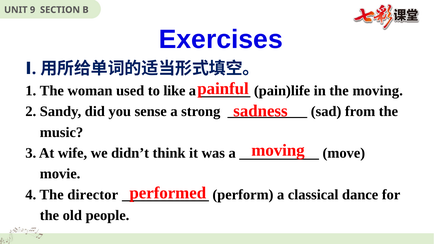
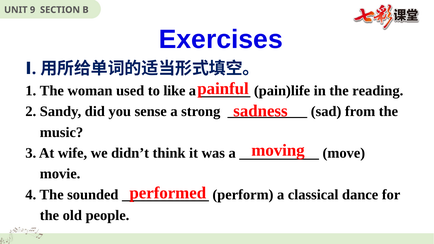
the moving: moving -> reading (378, 91)
director: director -> sounded (93, 195)
